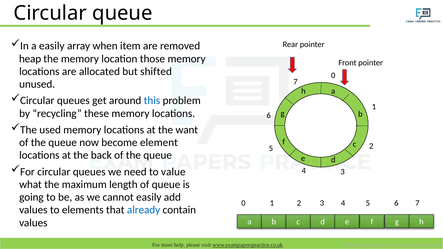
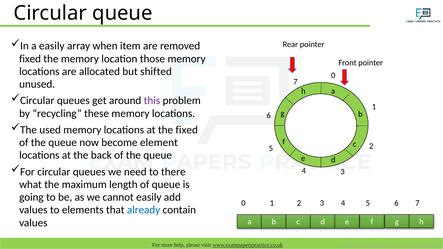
heap: heap -> fixed (30, 59)
this colour: blue -> purple (152, 101)
the want: want -> fixed (187, 130)
value: value -> there (173, 172)
